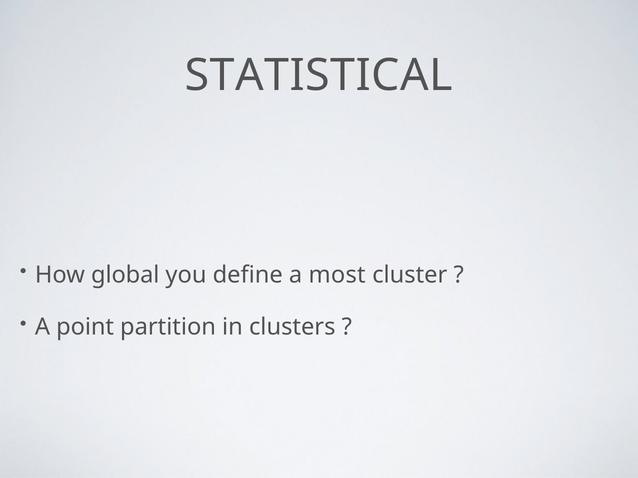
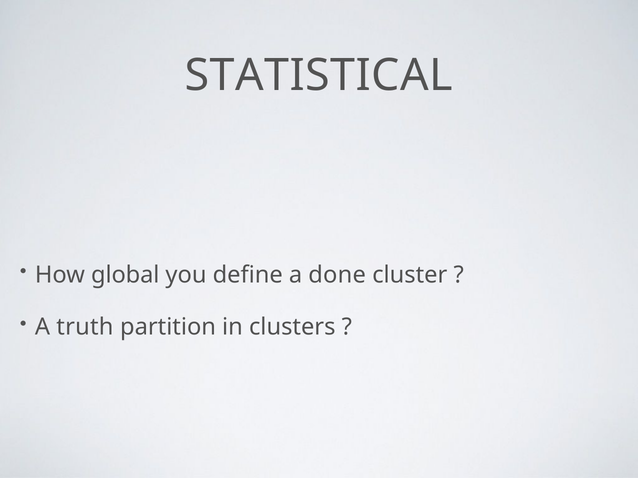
most: most -> done (337, 275)
point: point -> truth (85, 327)
